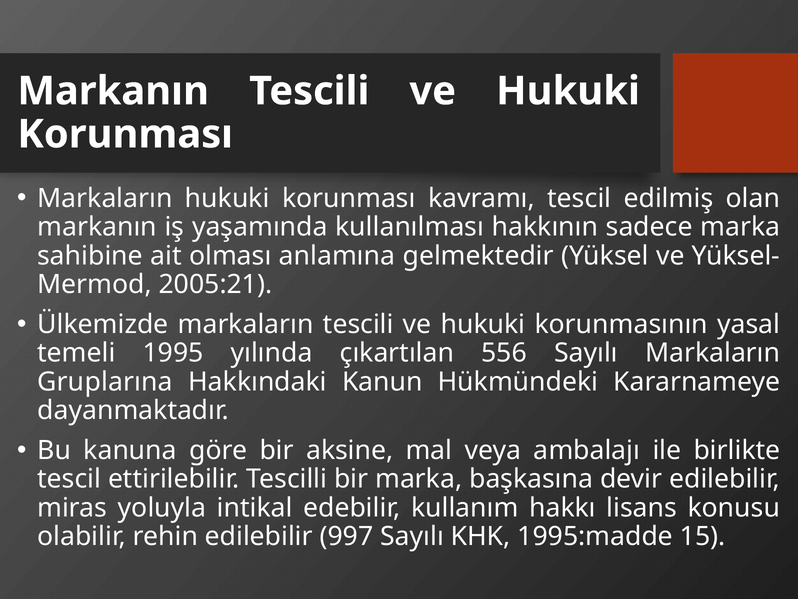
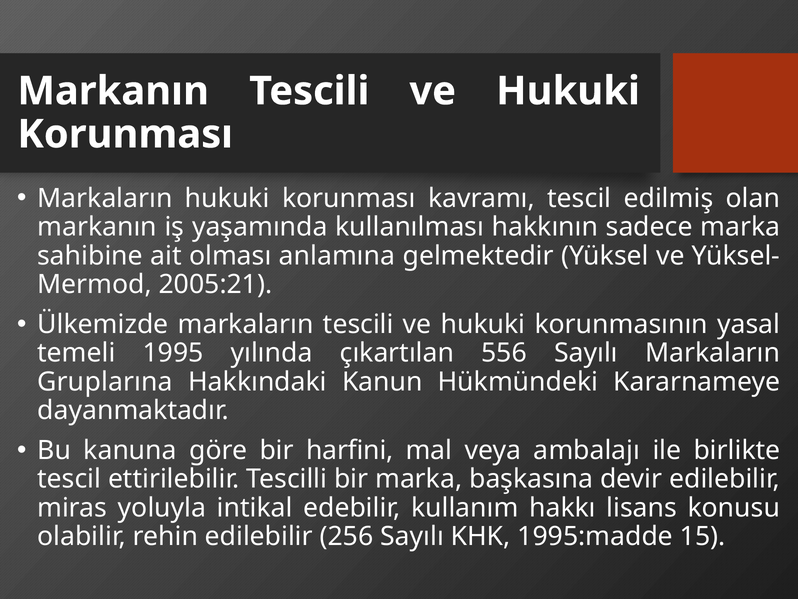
aksine: aksine -> harfini (350, 450)
997: 997 -> 256 (347, 536)
